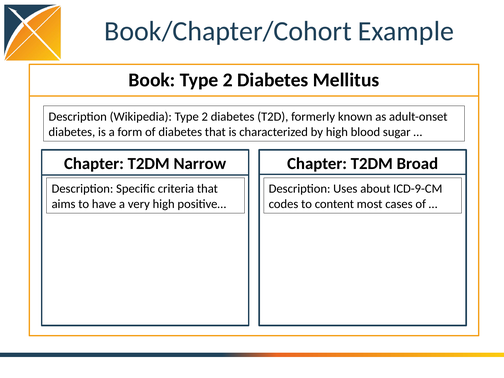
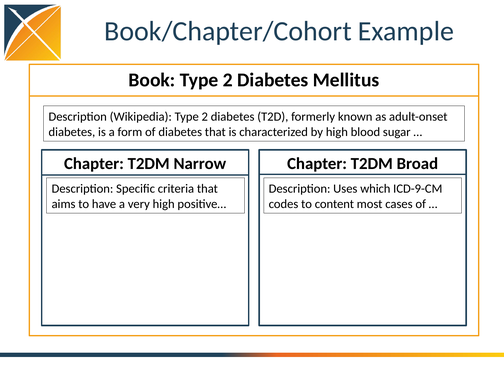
about: about -> which (375, 189)
